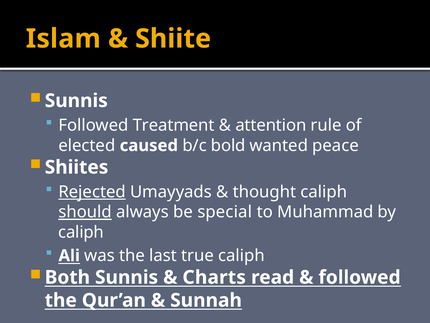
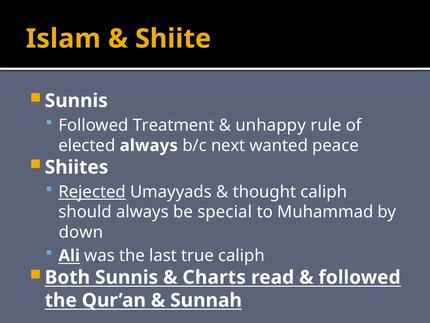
attention: attention -> unhappy (271, 125)
elected caused: caused -> always (149, 145)
bold: bold -> next (228, 145)
should underline: present -> none (85, 212)
caliph: caliph -> down (81, 232)
